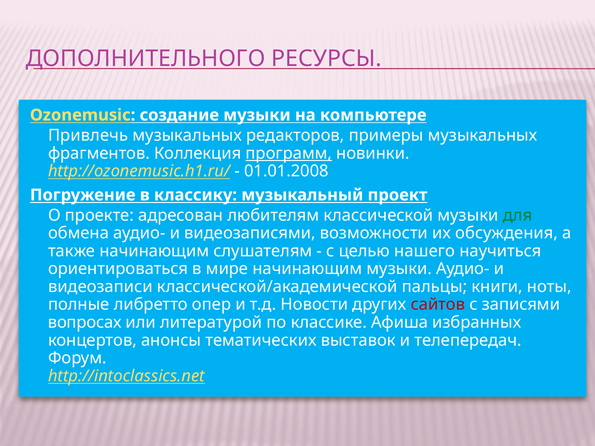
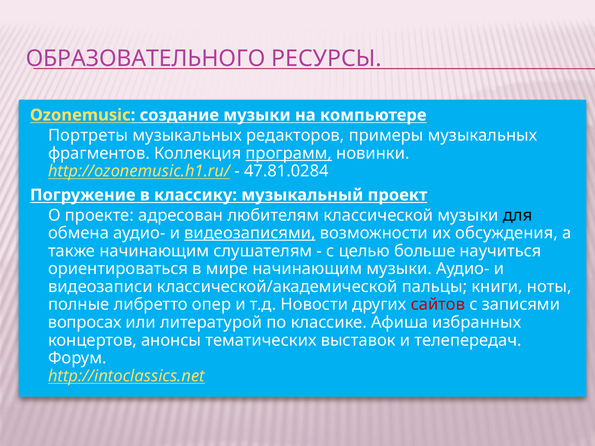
ДОПОЛНИТЕЛЬНОГО: ДОПОЛНИТЕЛЬНОГО -> ОБРАЗОВАТЕЛЬНОГО (146, 59)
Привлечь: Привлечь -> Портреты (88, 135)
01.01.2008: 01.01.2008 -> 47.81.0284 (286, 171)
для colour: green -> black (517, 215)
видеозаписями underline: none -> present (250, 233)
нашего: нашего -> больше (425, 251)
